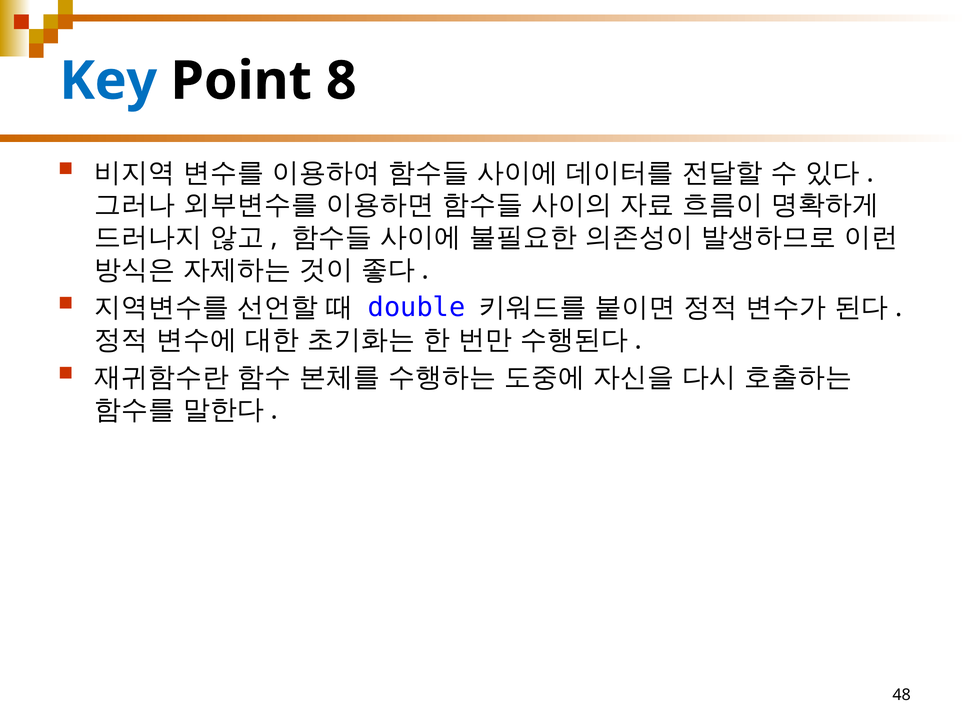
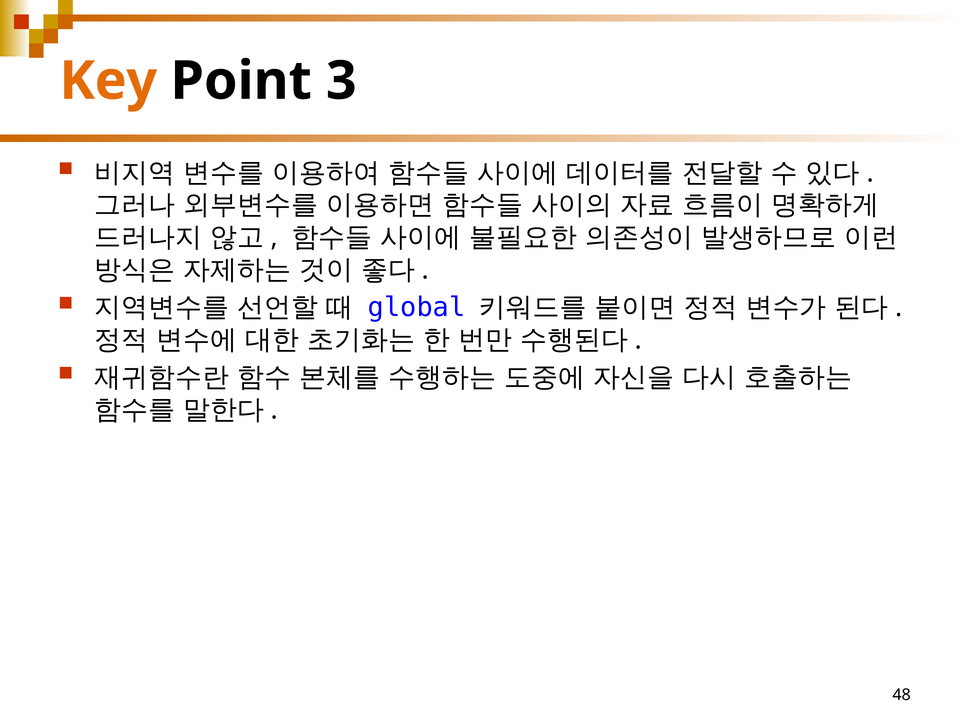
Key colour: blue -> orange (108, 81)
8: 8 -> 3 (341, 81)
double: double -> global (417, 307)
